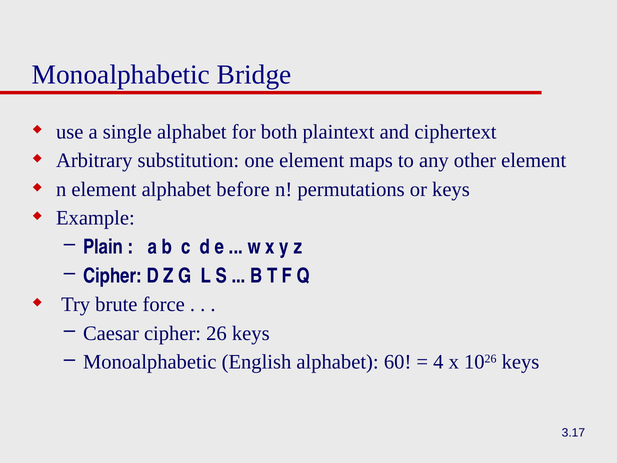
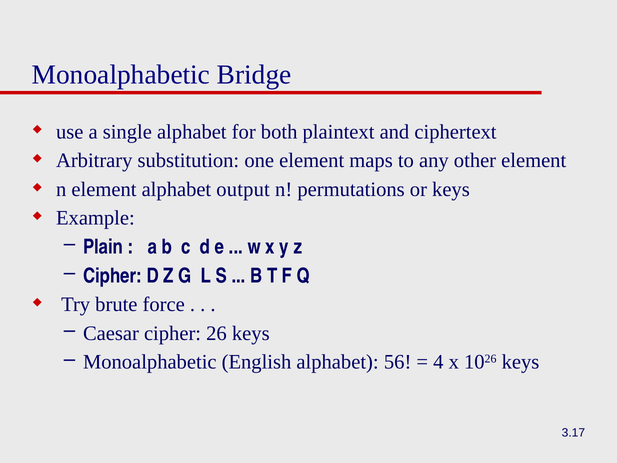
before: before -> output (243, 189)
60: 60 -> 56 (398, 362)
